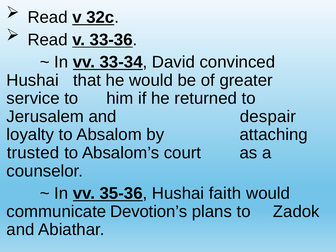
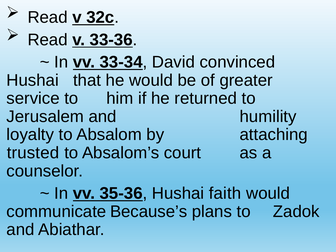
despair: despair -> humility (268, 117)
Devotion’s: Devotion’s -> Because’s (149, 211)
